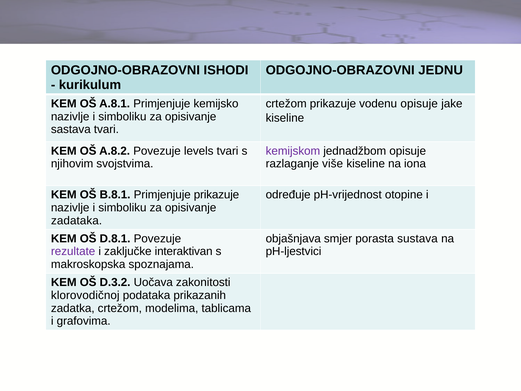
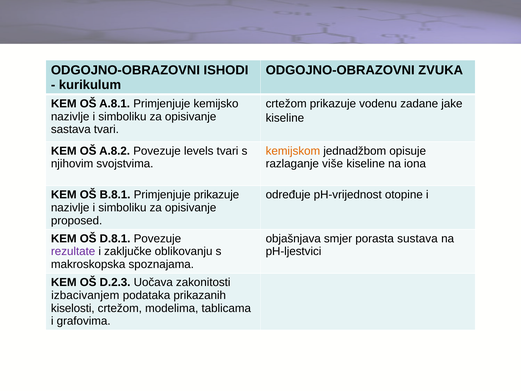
JEDNU: JEDNU -> ZVUKA (441, 70)
vodenu opisuje: opisuje -> zadane (419, 104)
kemijskom colour: purple -> orange (293, 151)
zadataka: zadataka -> proposed (77, 220)
interaktivan: interaktivan -> oblikovanju (184, 251)
D.3.2: D.3.2 -> D.2.3 (115, 282)
klorovodičnoj: klorovodičnoj -> izbacivanjem (85, 295)
zadatka: zadatka -> kiselosti (73, 308)
